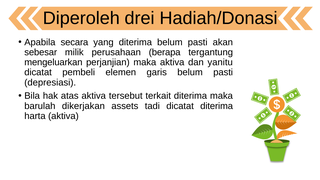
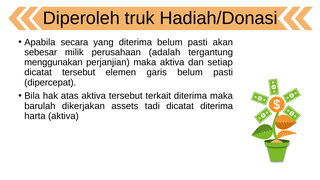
drei: drei -> truk (140, 18)
berapa: berapa -> adalah (165, 52)
mengeluarkan: mengeluarkan -> menggunakan (53, 62)
yanitu: yanitu -> setiap (220, 62)
dicatat pembeli: pembeli -> tersebut (79, 72)
depresiasi: depresiasi -> dipercepat (50, 82)
